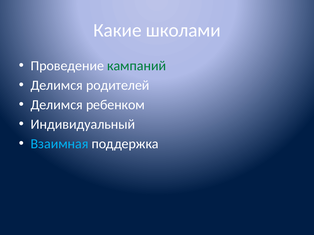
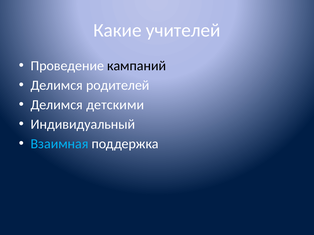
школами: школами -> учителей (183, 30)
кампаний colour: green -> black (137, 66)
ребенком: ребенком -> детскими (115, 105)
